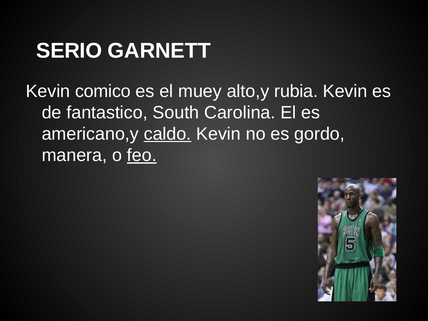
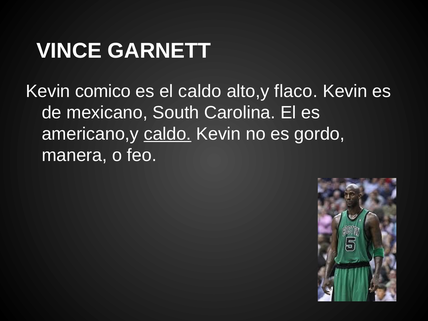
SERIO: SERIO -> VINCE (69, 51)
el muey: muey -> caldo (200, 91)
rubia: rubia -> flaco (296, 91)
fantastico: fantastico -> mexicano (107, 113)
feo underline: present -> none (142, 155)
